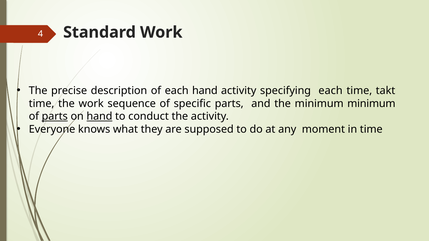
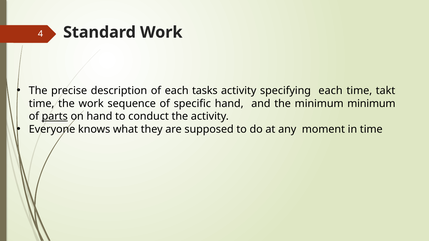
each hand: hand -> tasks (205, 91)
specific parts: parts -> hand (229, 104)
hand underline: present -> none (99, 117)
